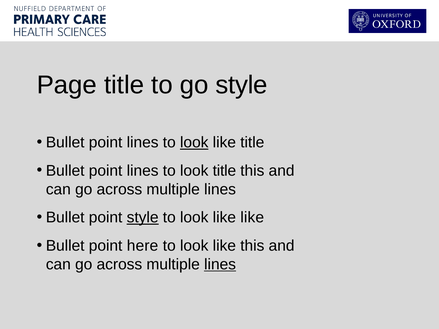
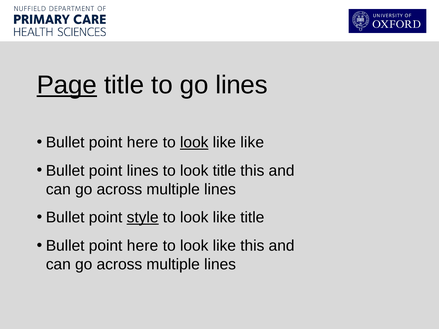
Page underline: none -> present (67, 85)
go style: style -> lines (242, 85)
lines: lines -> here (143, 143)
like title: title -> like (252, 143)
like like: like -> title (252, 218)
lines underline: present -> none (220, 265)
